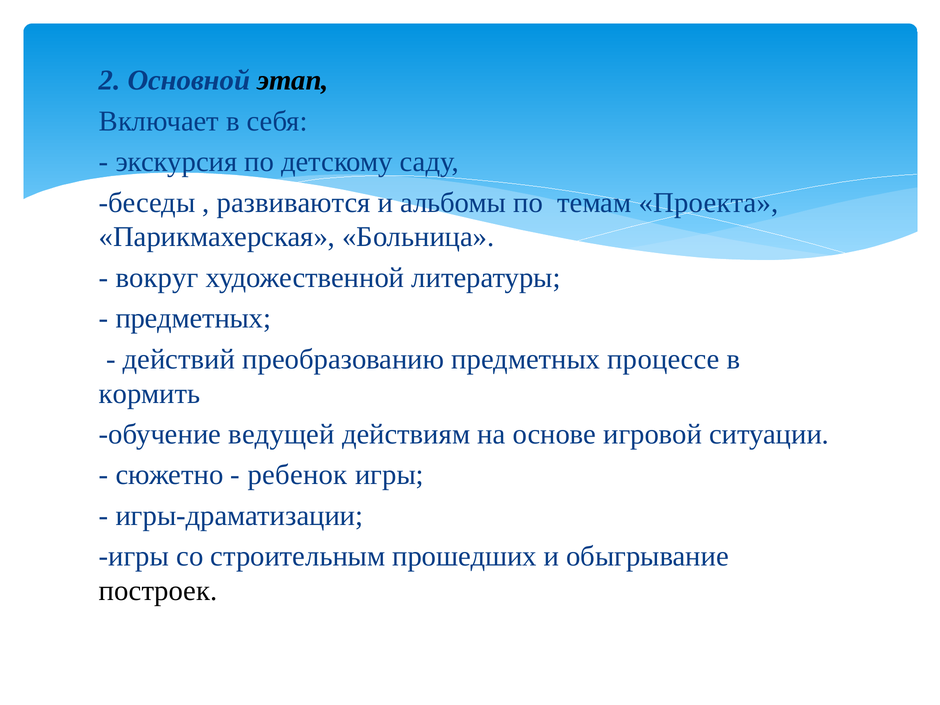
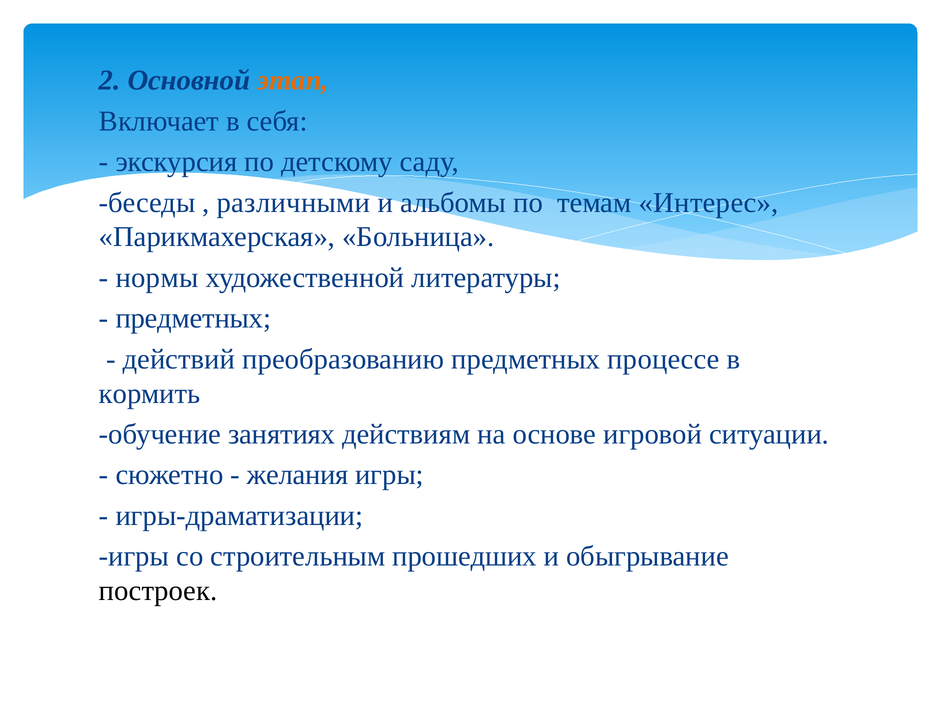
этап colour: black -> orange (293, 80)
развиваются: развиваются -> различными (293, 203)
Проекта: Проекта -> Интерес (709, 203)
вокруг: вокруг -> нормы (157, 278)
ведущей: ведущей -> занятиях (282, 434)
ребенок: ребенок -> желания (298, 475)
